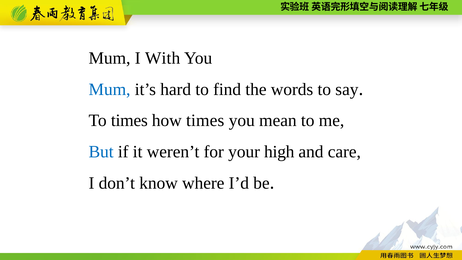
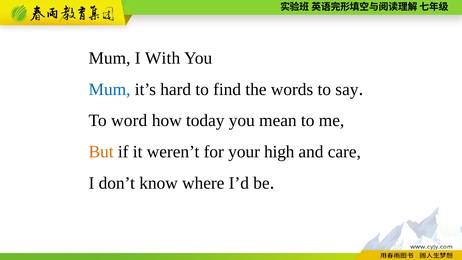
To times: times -> word (129, 121)
how times: times -> today (205, 121)
But colour: blue -> orange (101, 152)
